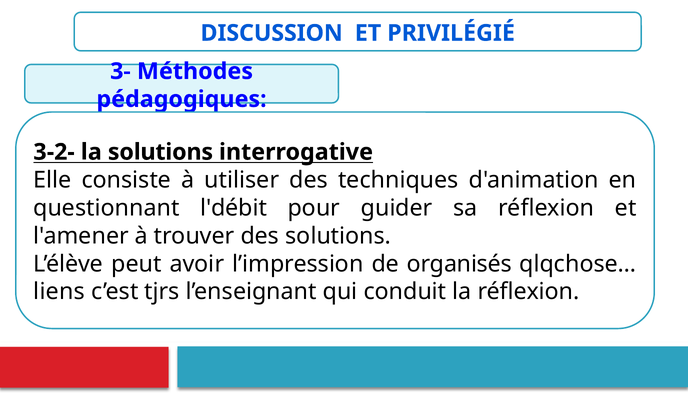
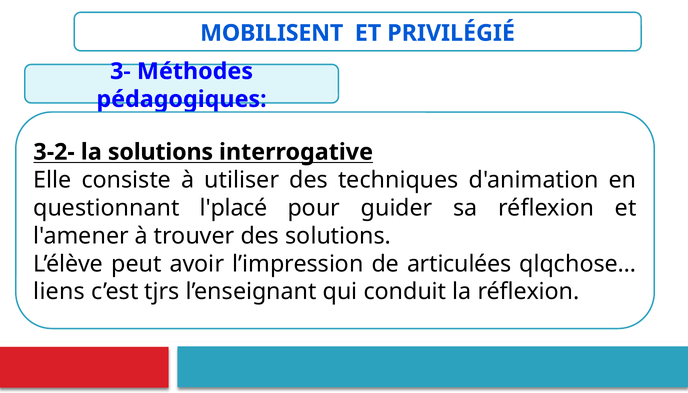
DISCUSSION: DISCUSSION -> MOBILISENT (272, 33)
l'débit: l'débit -> l'placé (234, 208)
organisés: organisés -> articulées (459, 264)
